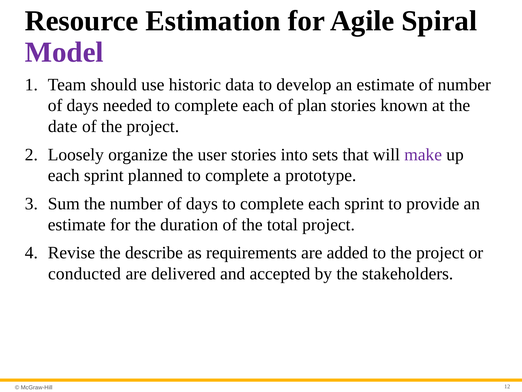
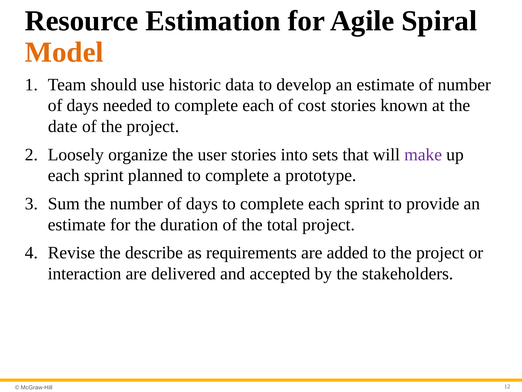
Model colour: purple -> orange (64, 52)
plan: plan -> cost (312, 105)
conducted: conducted -> interaction (85, 273)
